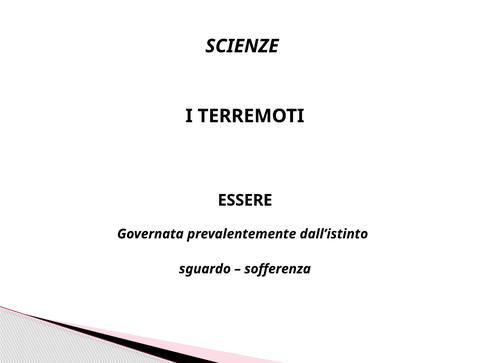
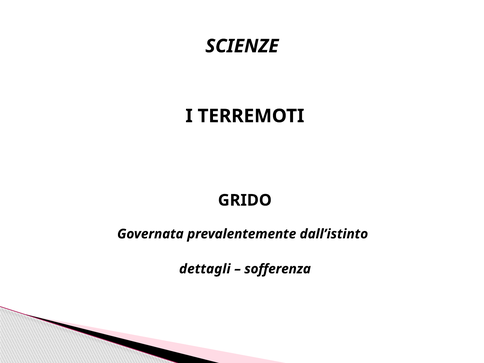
ESSERE: ESSERE -> GRIDO (245, 200)
sguardo: sguardo -> dettagli (205, 269)
